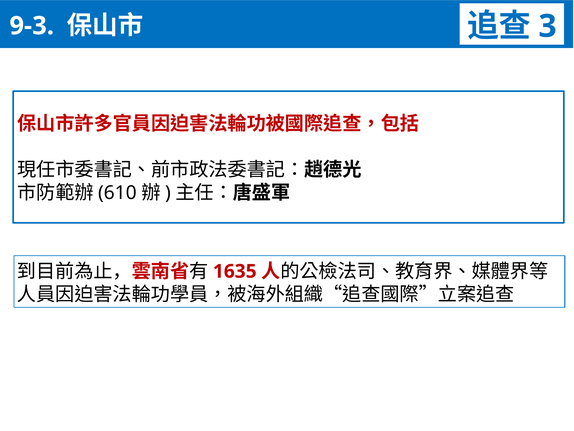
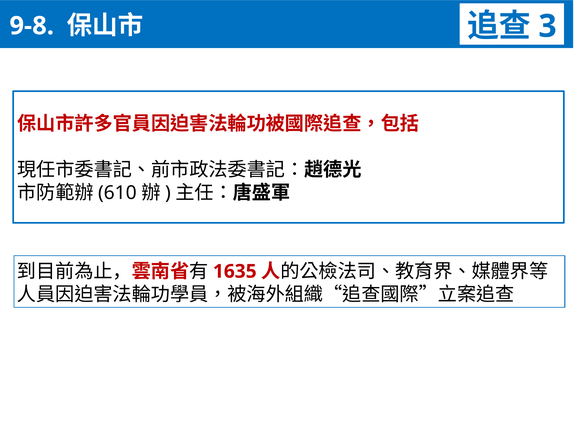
9-3: 9-3 -> 9-8 (32, 26)
